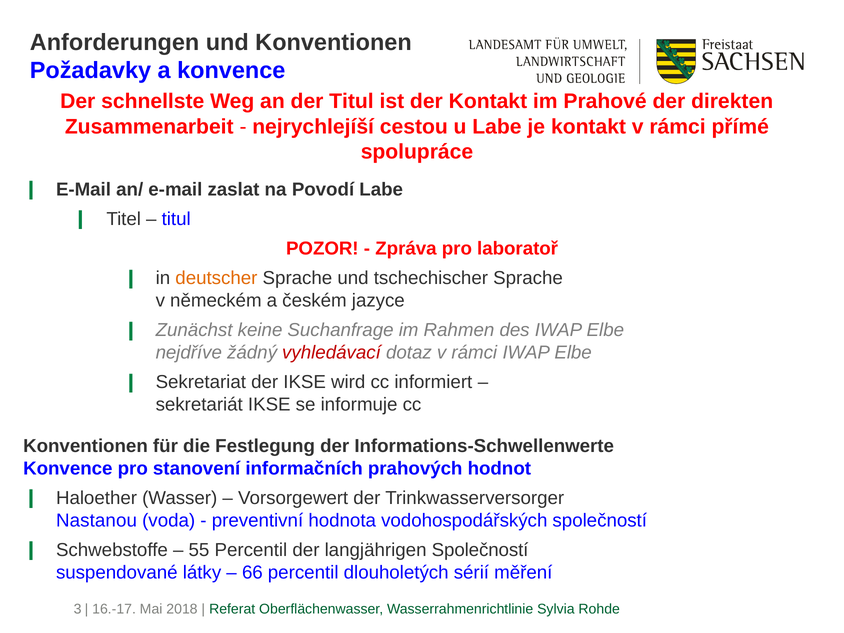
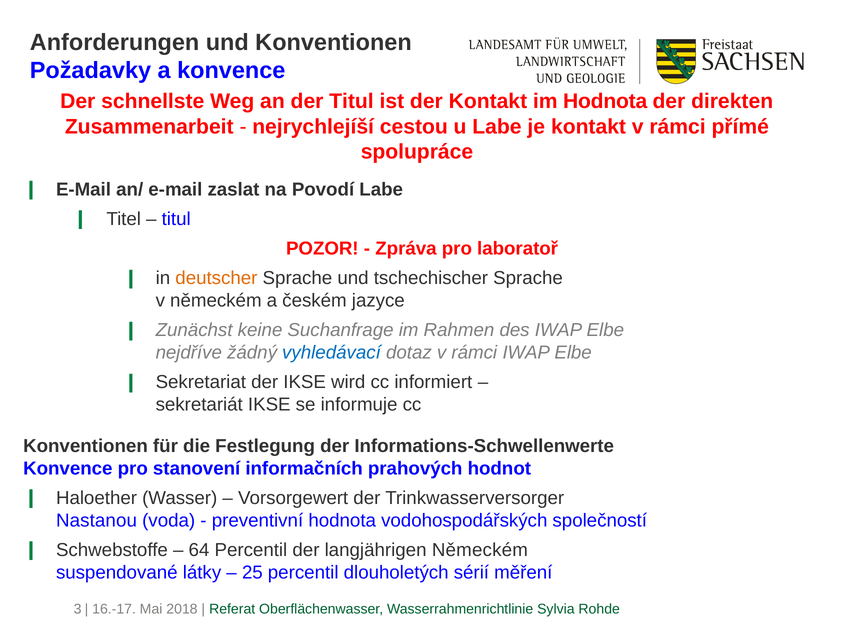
im Prahové: Prahové -> Hodnota (605, 101)
vyhledávací colour: red -> blue (331, 353)
55: 55 -> 64 (199, 550)
langjährigen Společností: Společností -> Německém (480, 550)
66: 66 -> 25 (252, 572)
